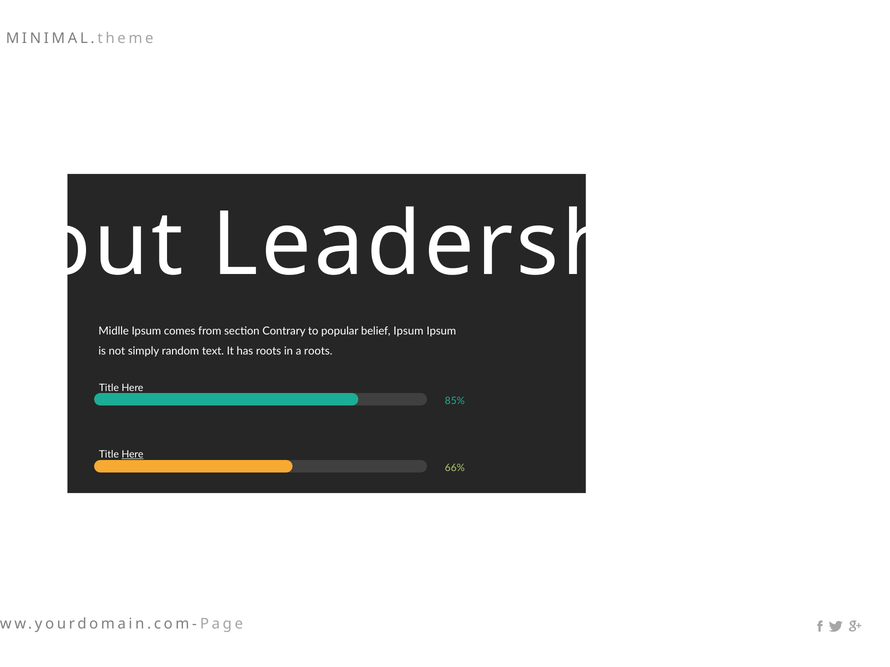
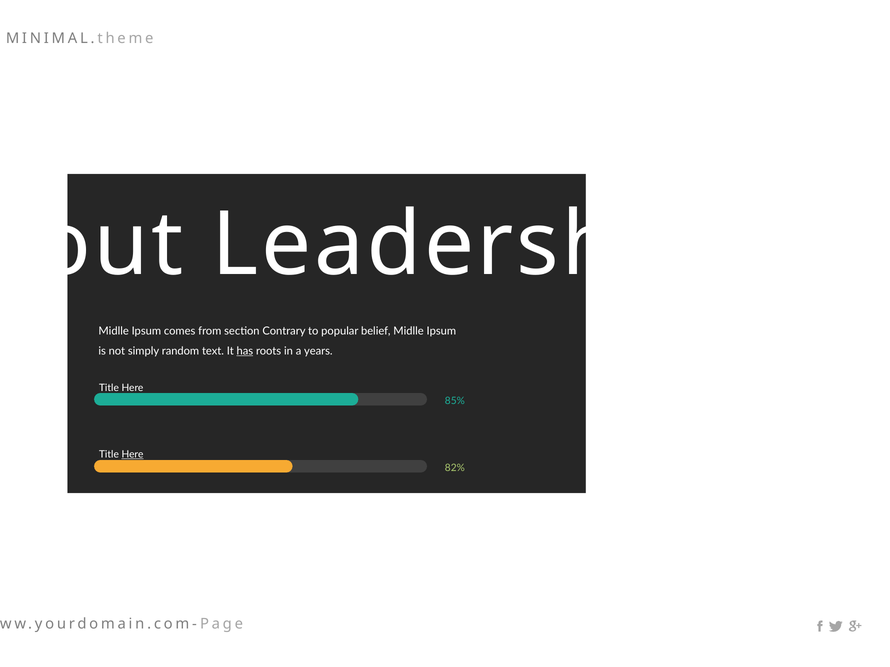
belief Ipsum: Ipsum -> Midlle (409, 331)
has underline: none -> present (245, 351)
a roots: roots -> years (318, 351)
66%: 66% -> 82% (455, 468)
